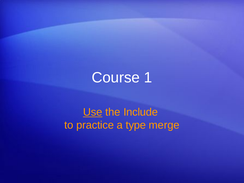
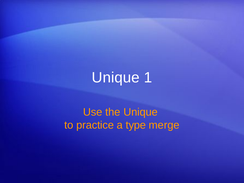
Course: Course -> Unique (116, 78)
Use underline: present -> none (93, 112)
the Include: Include -> Unique (141, 112)
